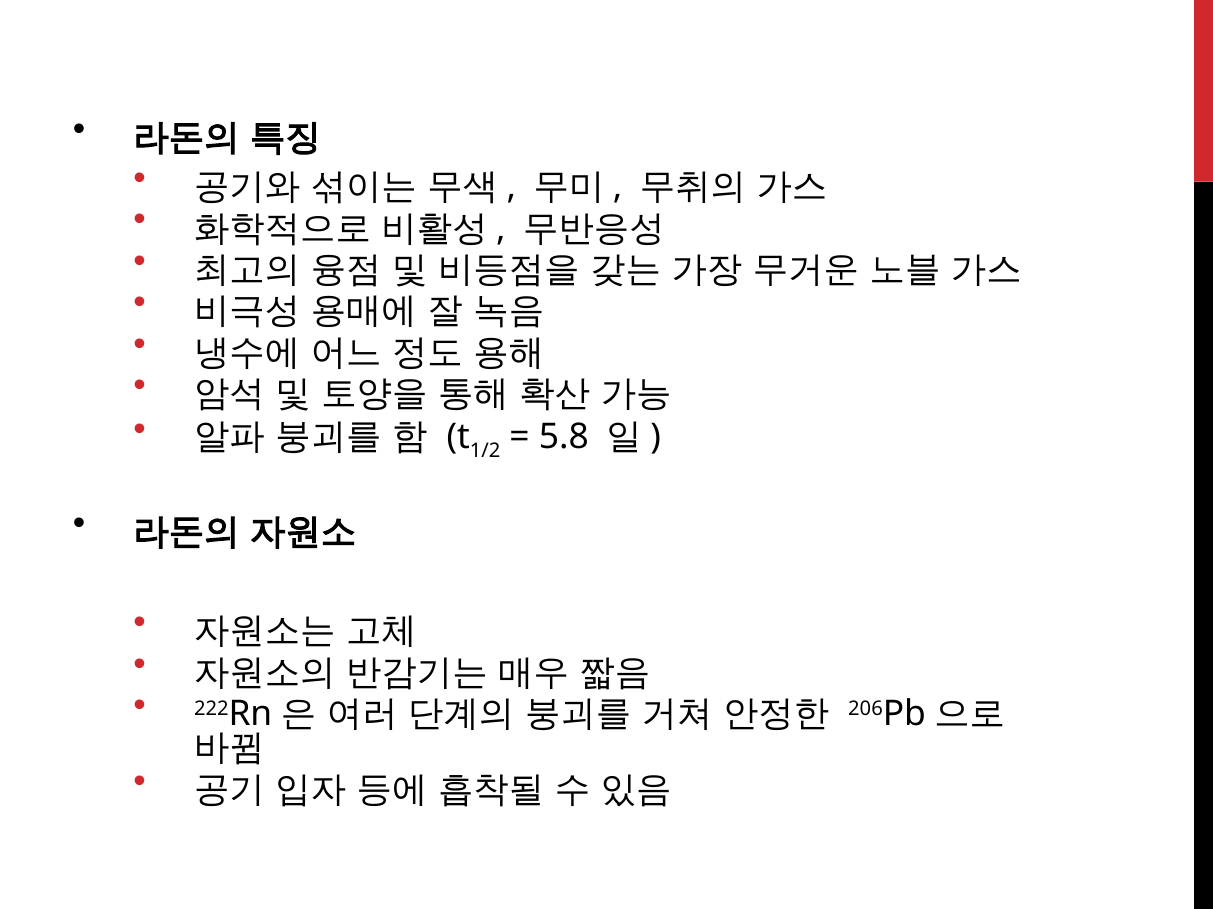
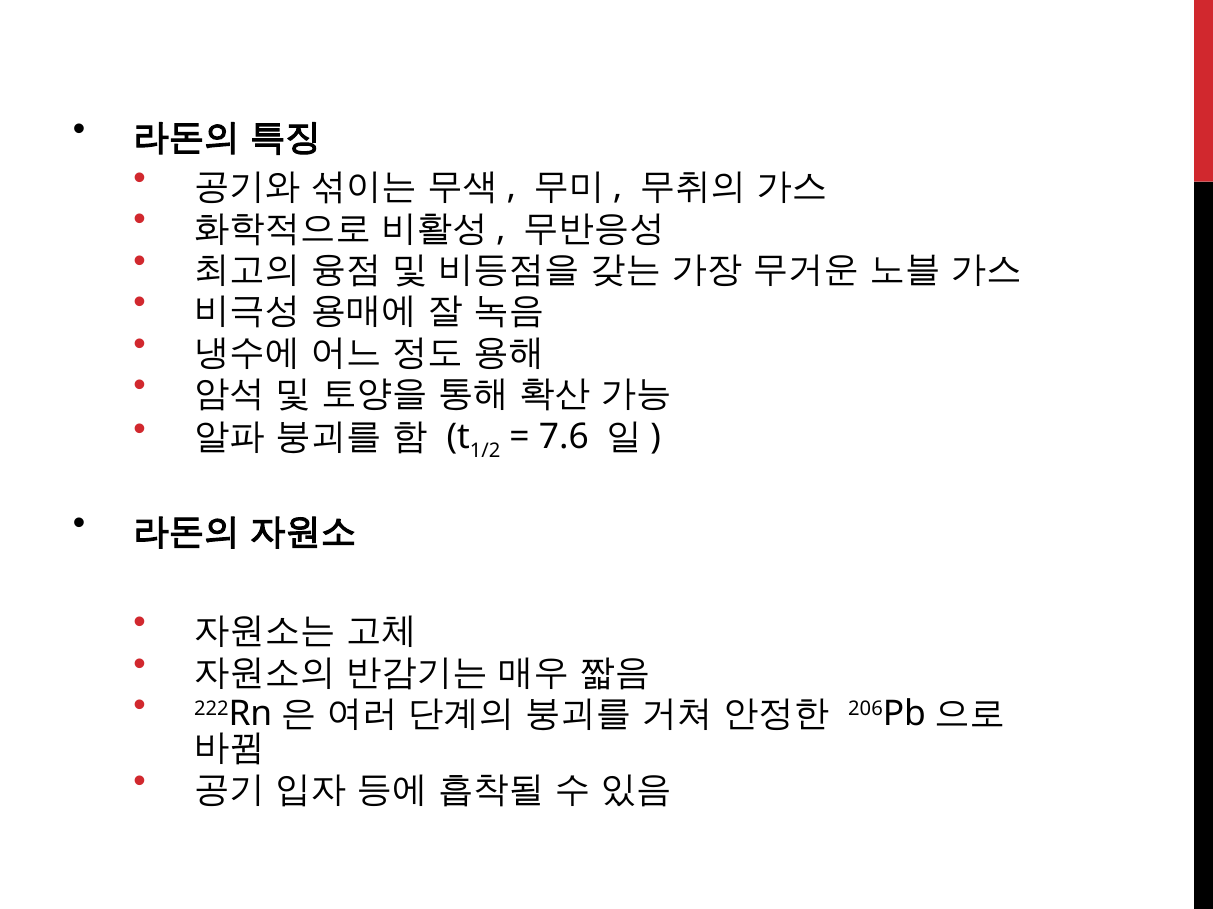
5.8: 5.8 -> 7.6 (564, 438)
